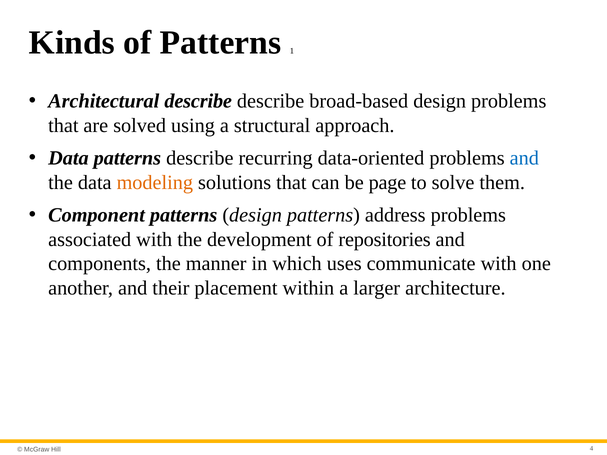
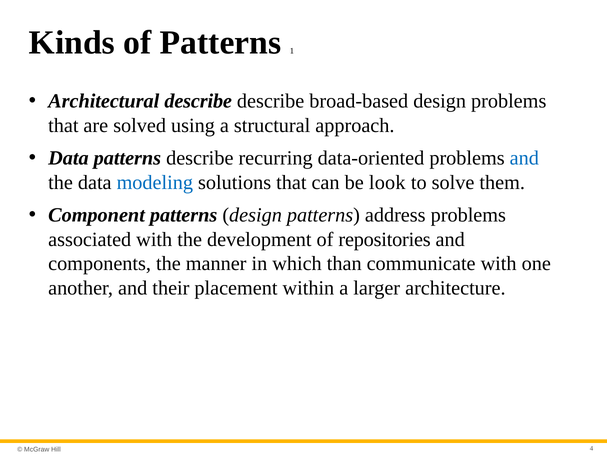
modeling colour: orange -> blue (155, 183)
page: page -> look (387, 183)
uses: uses -> than (344, 264)
